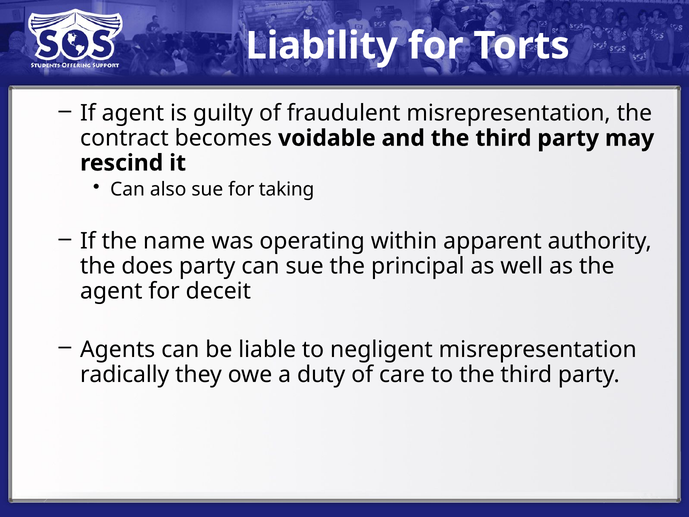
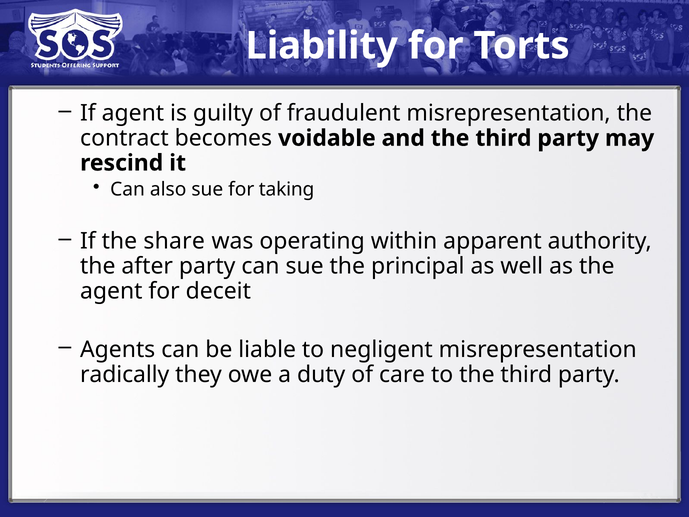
name: name -> share (174, 241)
does: does -> after (147, 266)
